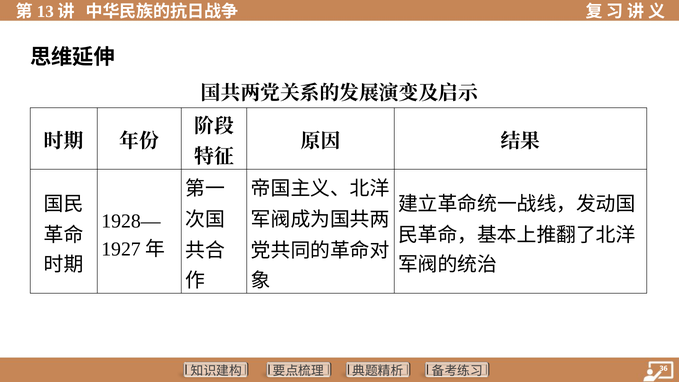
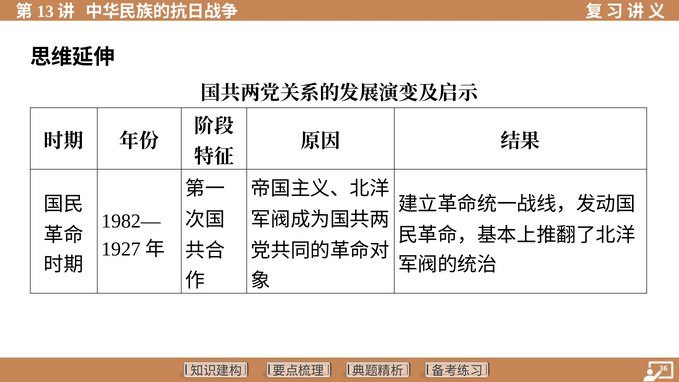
1928—: 1928— -> 1982— (131, 221)
